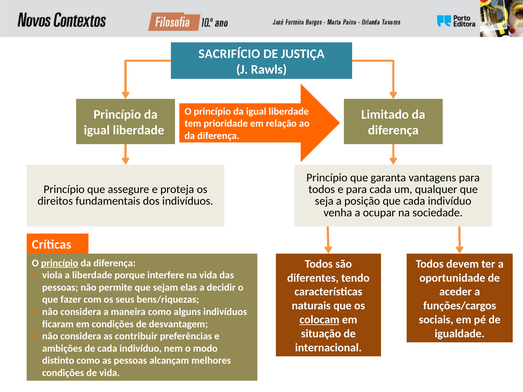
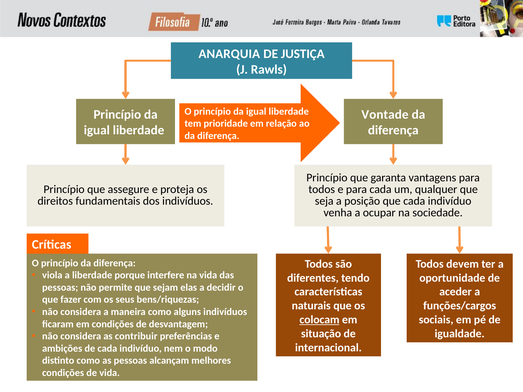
SACRIFÍCIO: SACRIFÍCIO -> ANARQUIA (229, 54)
Limitado: Limitado -> Vontade (385, 115)
princípio underline: present -> none (60, 263)
